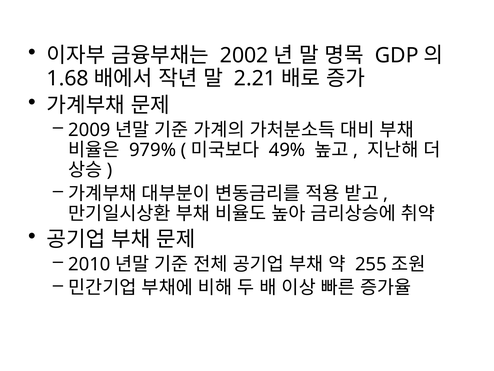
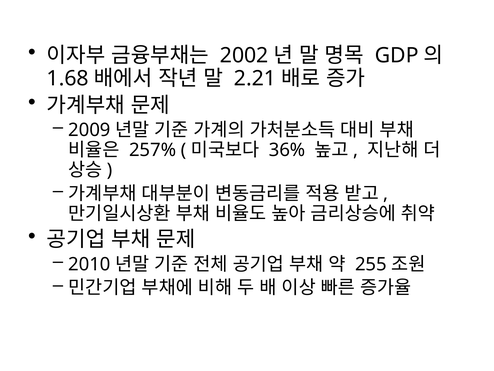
979%: 979% -> 257% (153, 150)
49%: 49% -> 36% (287, 150)
